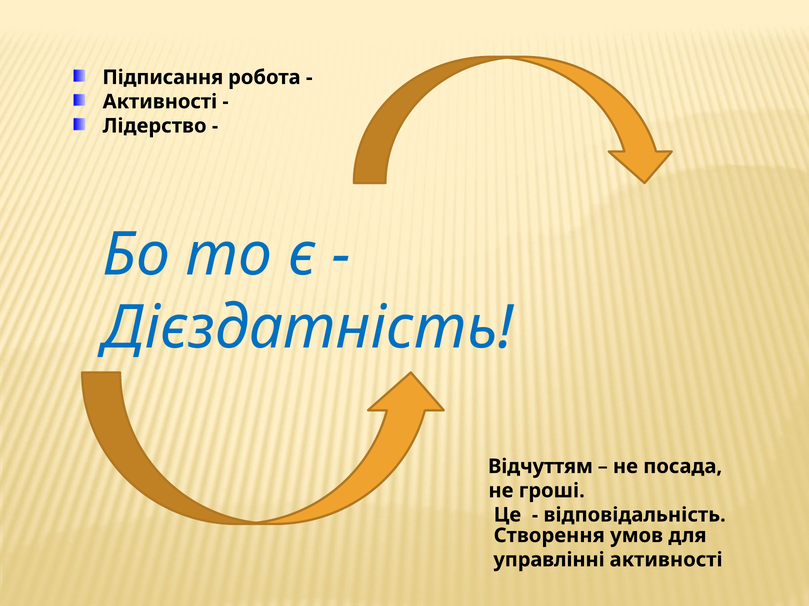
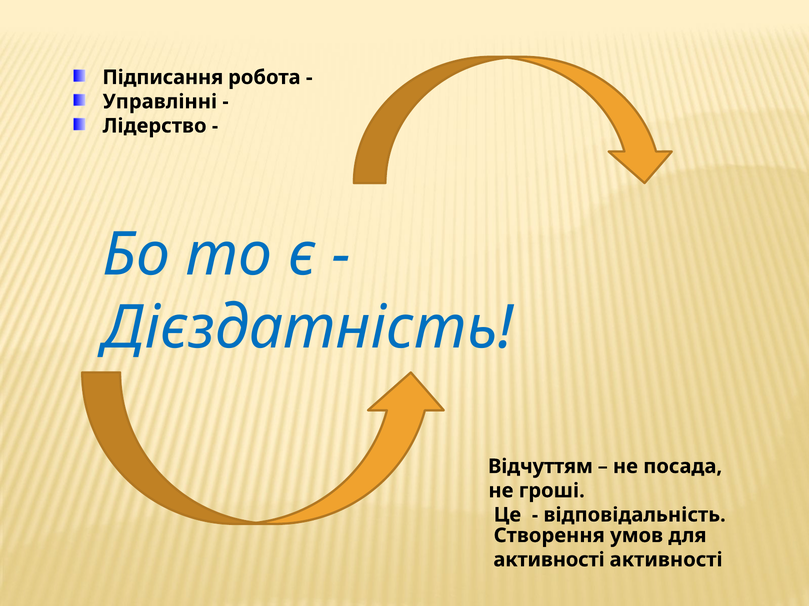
Активності: Активності -> Управлінні (160, 102)
управлінні: управлінні -> активності (549, 560)
